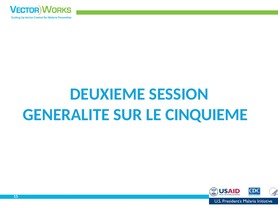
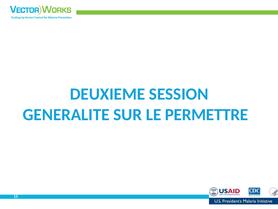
CINQUIEME: CINQUIEME -> PERMETTRE (207, 114)
